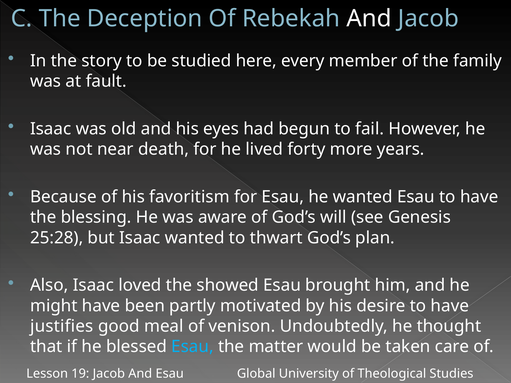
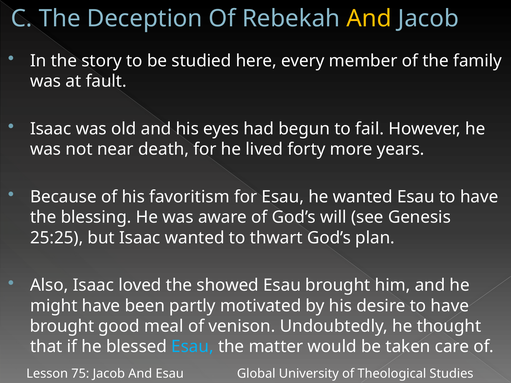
And colour: white -> yellow (369, 19)
25:28: 25:28 -> 25:25 (57, 238)
justifies: justifies -> brought (62, 326)
19: 19 -> 75 (80, 374)
